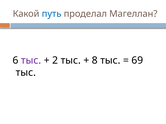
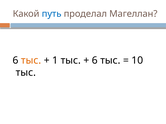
тыс colour: purple -> orange (31, 61)
2: 2 -> 1 (55, 61)
8: 8 -> 6 (95, 61)
69: 69 -> 10 (137, 61)
